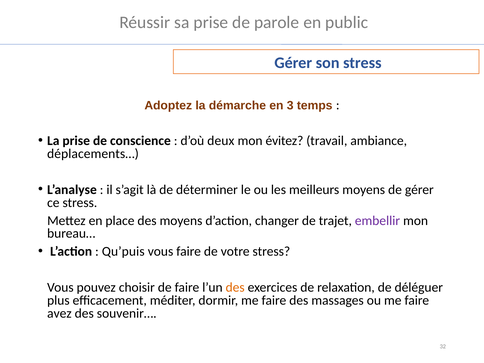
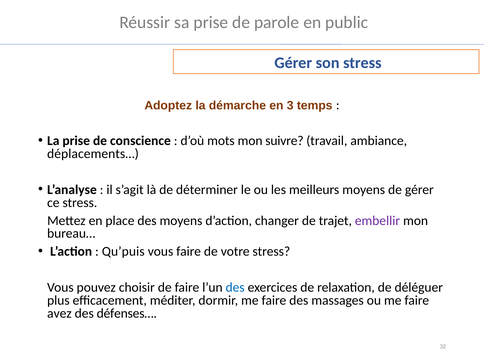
deux: deux -> mots (221, 141)
évitez: évitez -> suivre (284, 141)
des colour: orange -> blue (235, 287)
souvenir…: souvenir… -> défenses… (127, 313)
